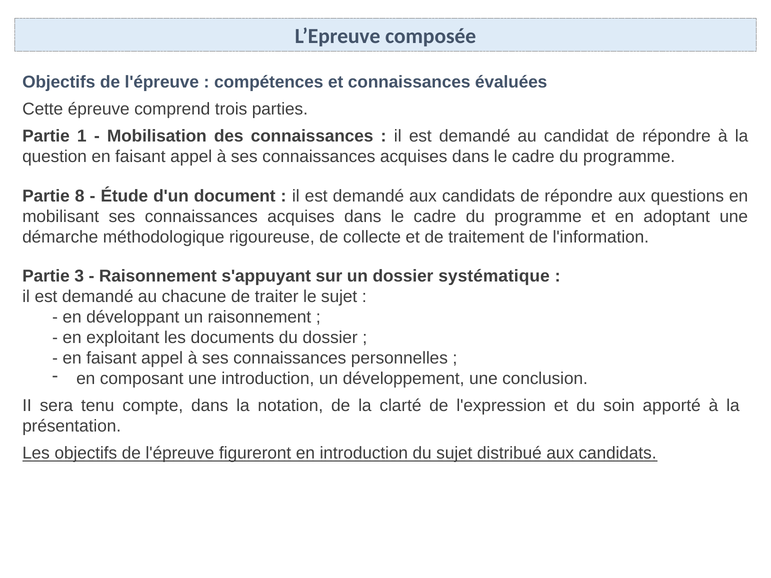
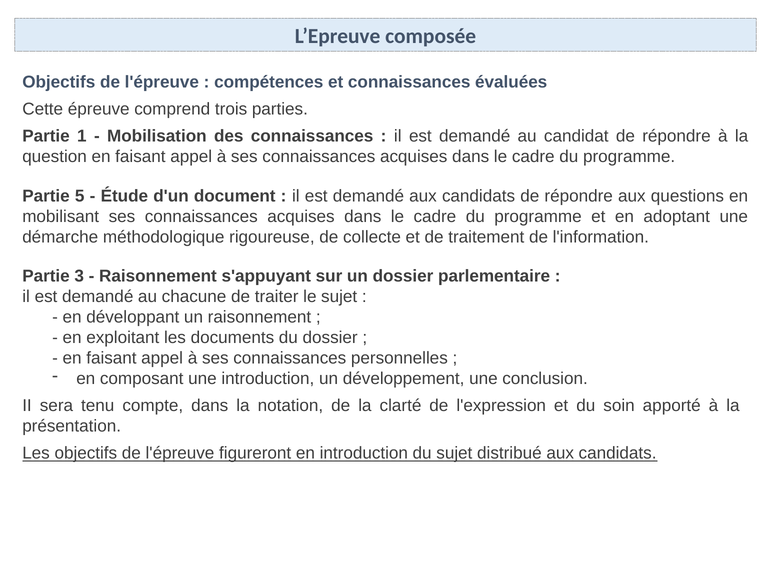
8: 8 -> 5 (80, 196)
systématique: systématique -> parlementaire (494, 276)
